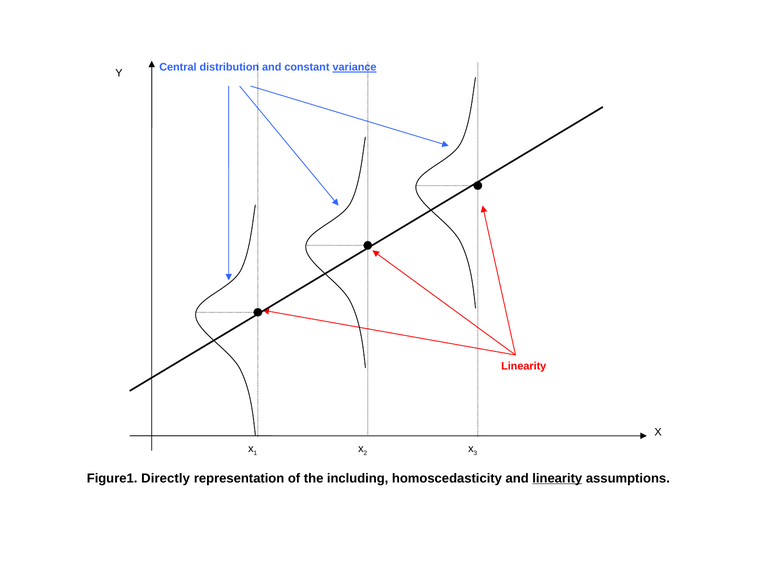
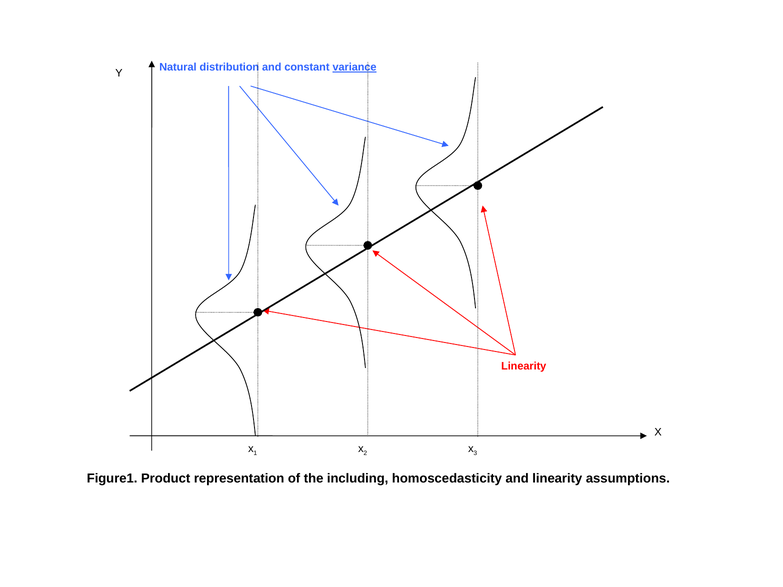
Central: Central -> Natural (178, 67)
Directly: Directly -> Product (166, 478)
linearity underline: present -> none (557, 478)
